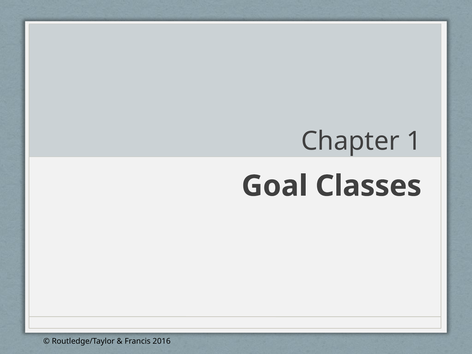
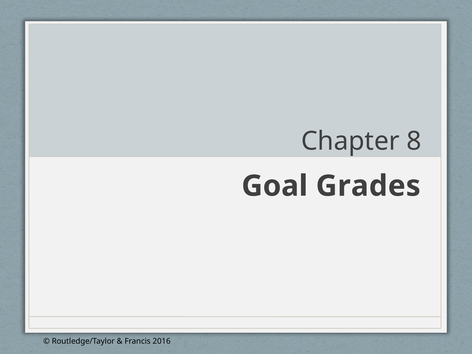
1: 1 -> 8 (414, 141)
Classes: Classes -> Grades (368, 186)
